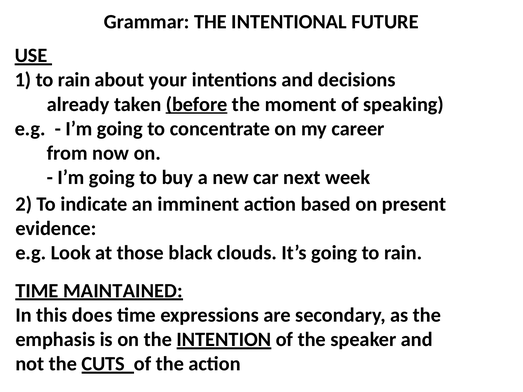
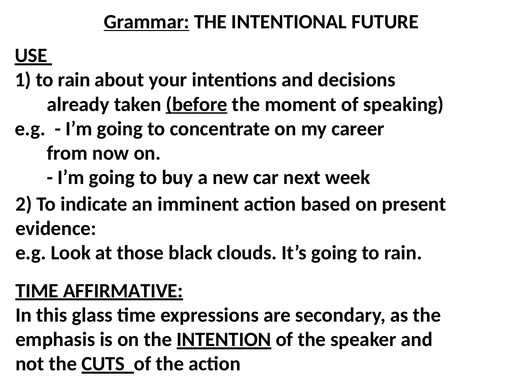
Grammar underline: none -> present (147, 22)
MAINTAINED: MAINTAINED -> AFFIRMATIVE (123, 291)
does: does -> glass (92, 315)
